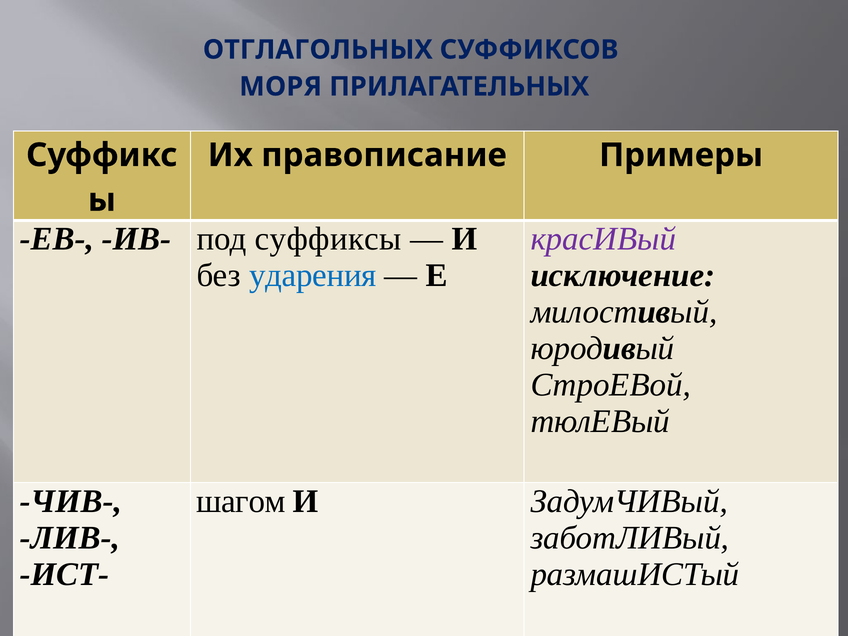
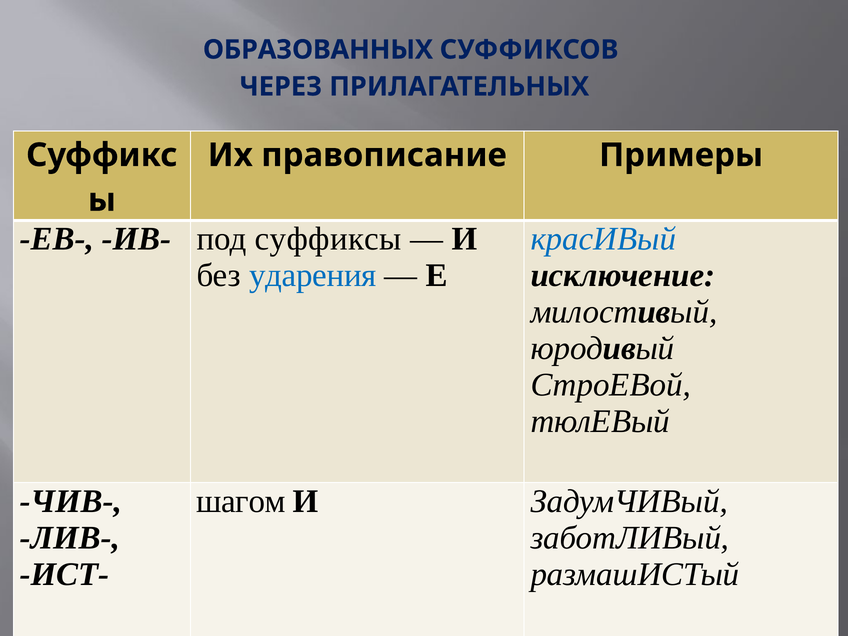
ОТГЛАГОЛЬНЫХ: ОТГЛАГОЛЬНЫХ -> ОБРАЗОВАННЫХ (318, 50)
МОРЯ: МОРЯ -> ЧЕРЕЗ (281, 87)
красИВый colour: purple -> blue (603, 239)
